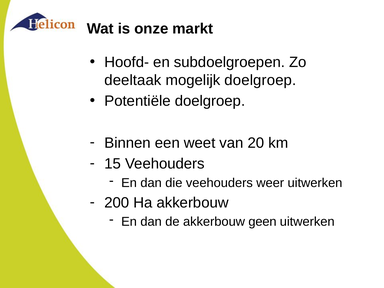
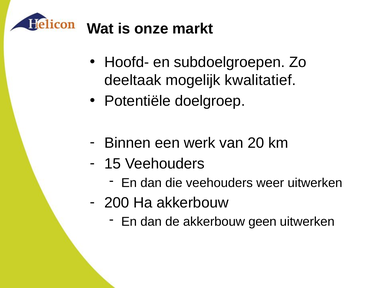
mogelijk doelgroep: doelgroep -> kwalitatief (260, 80)
weet: weet -> werk (200, 143)
